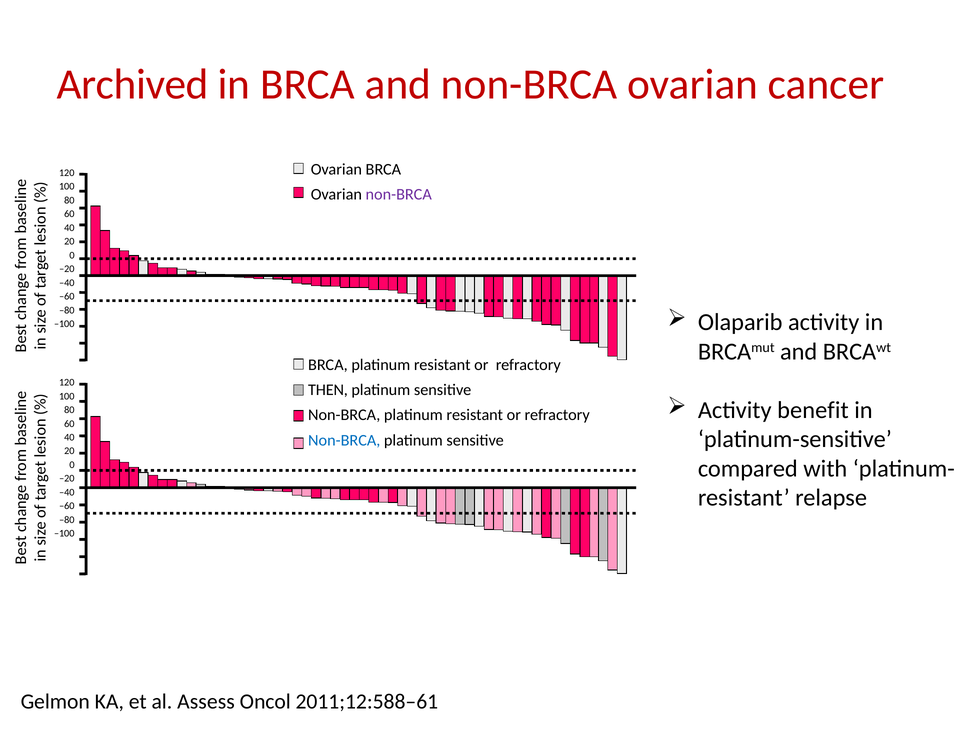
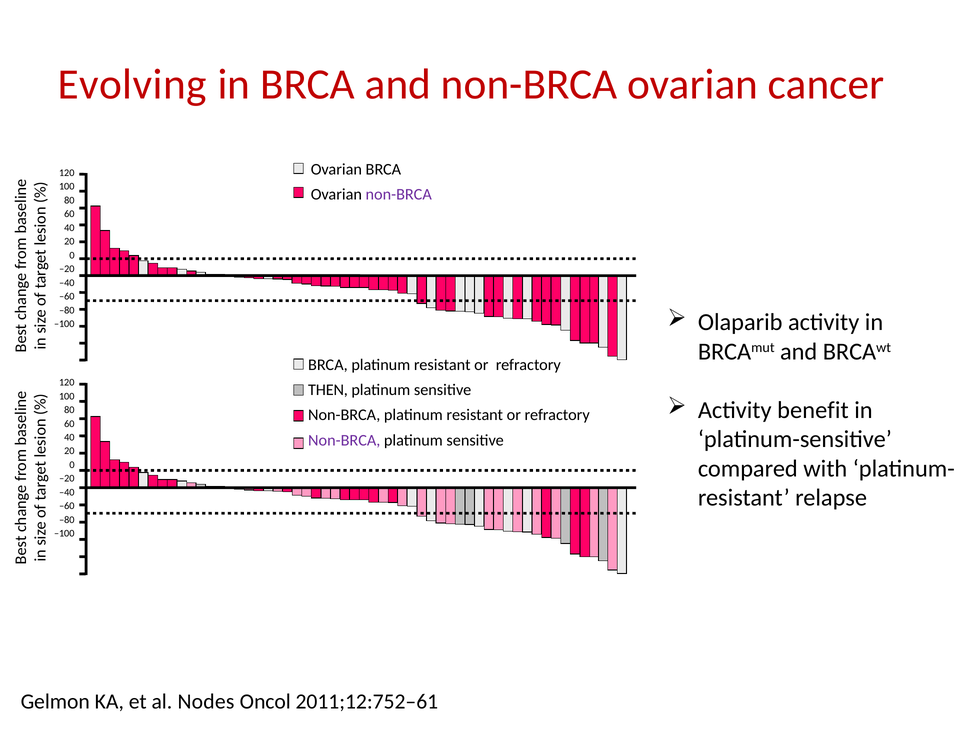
Archived: Archived -> Evolving (132, 85)
Non-BRCA colour: blue -> purple (344, 440)
Assess: Assess -> Nodes (206, 702)
2011;12:588–61: 2011;12:588–61 -> 2011;12:752–61 (367, 702)
